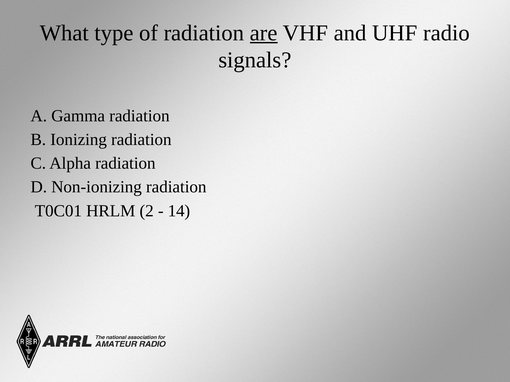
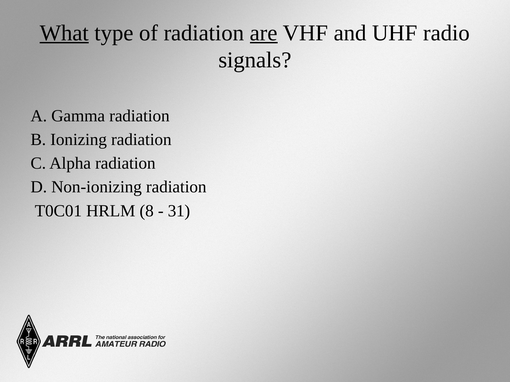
What underline: none -> present (64, 33)
2: 2 -> 8 (147, 211)
14: 14 -> 31 (179, 211)
